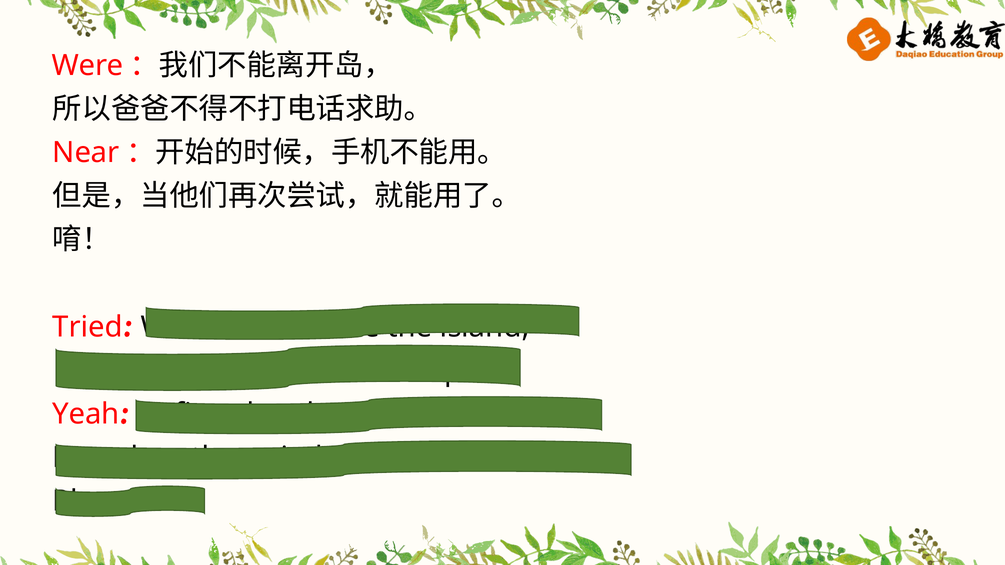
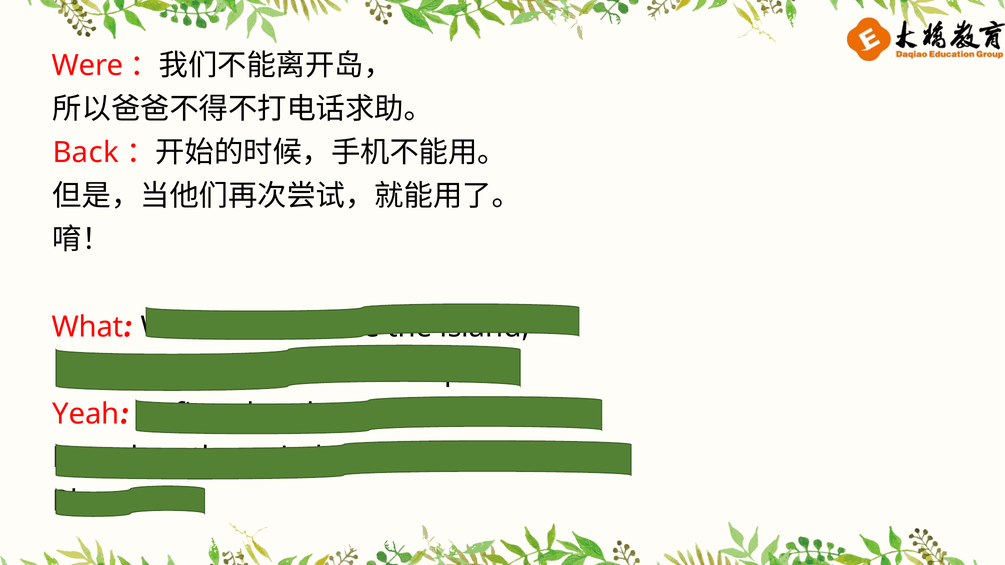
Near: Near -> Back (86, 153)
Tried: Tried -> What (88, 327)
